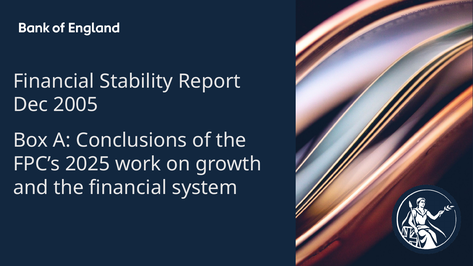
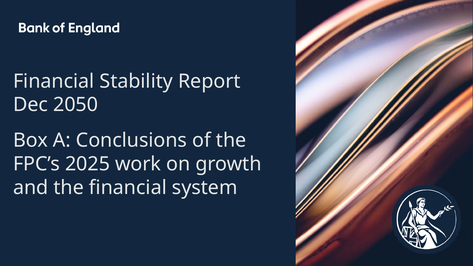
2005: 2005 -> 2050 (76, 105)
